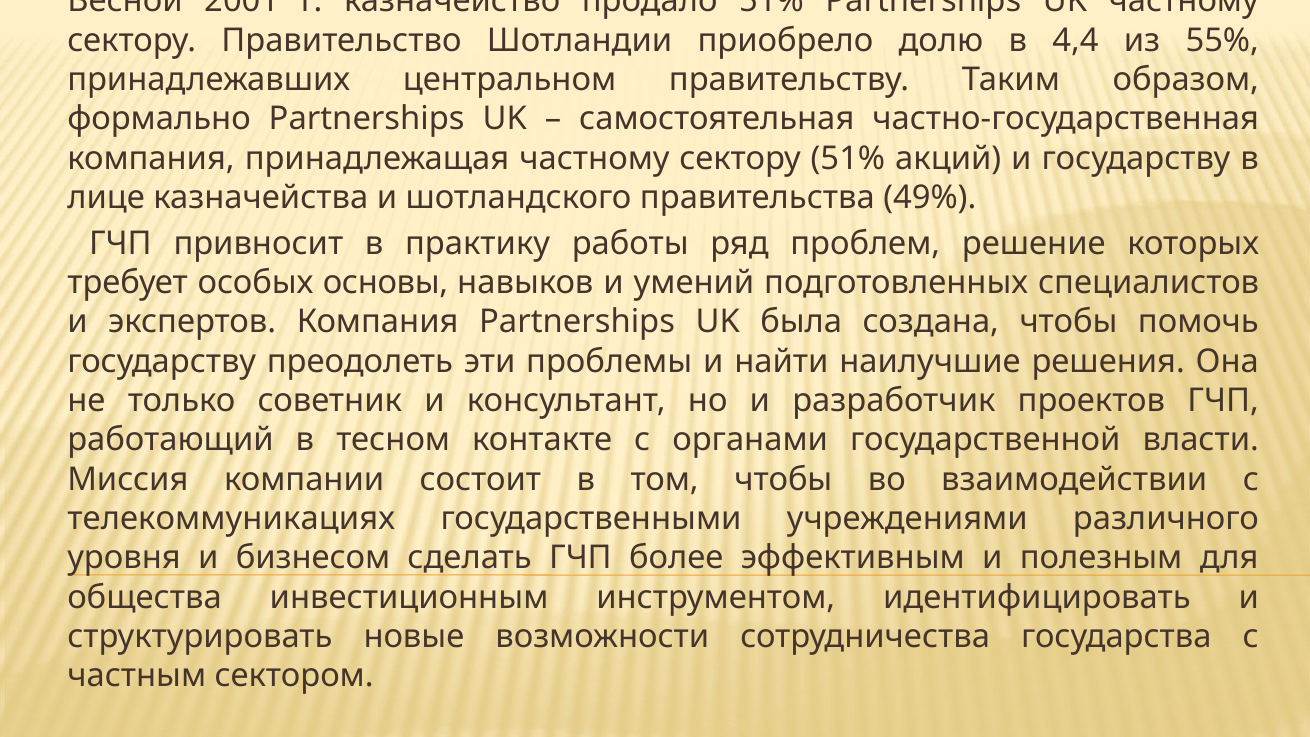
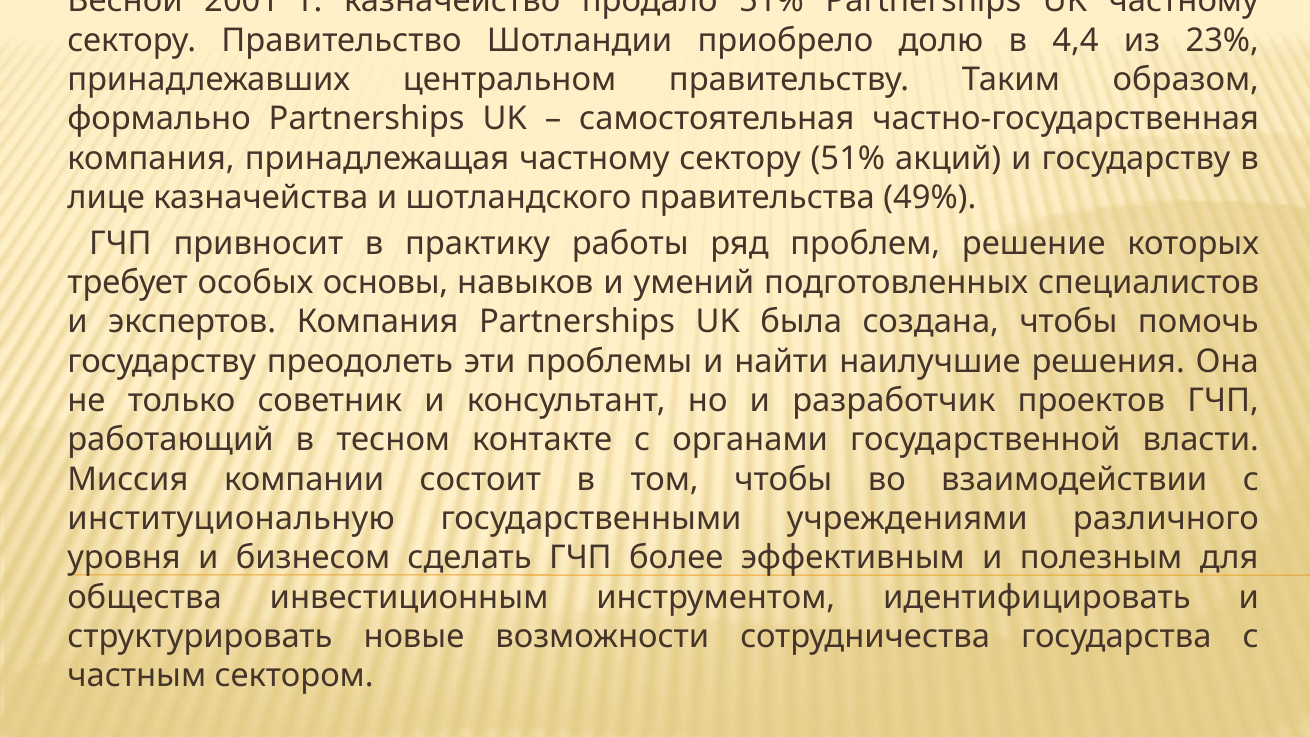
55%: 55% -> 23% (1222, 40)
телекоммуникациях: телекоммуникациях -> институциональную (231, 518)
